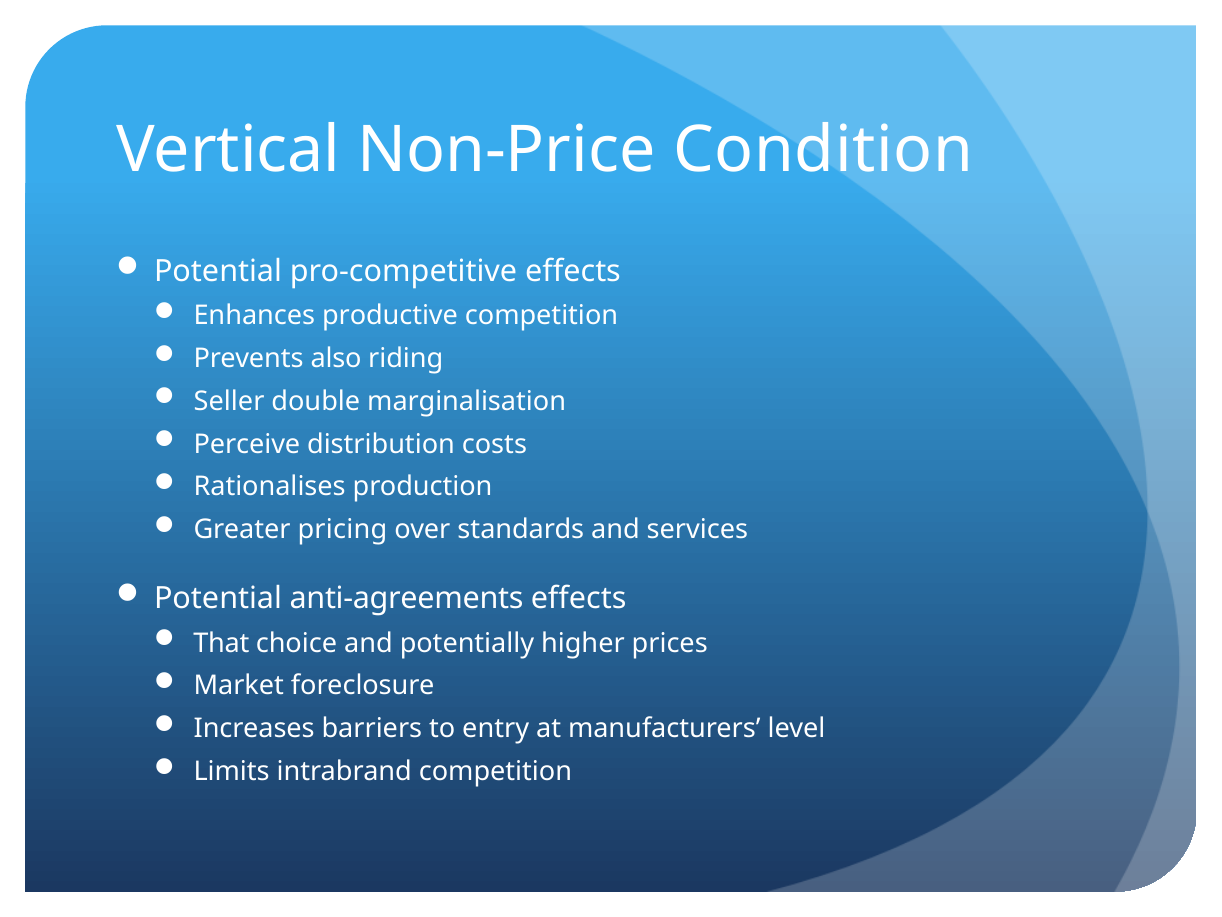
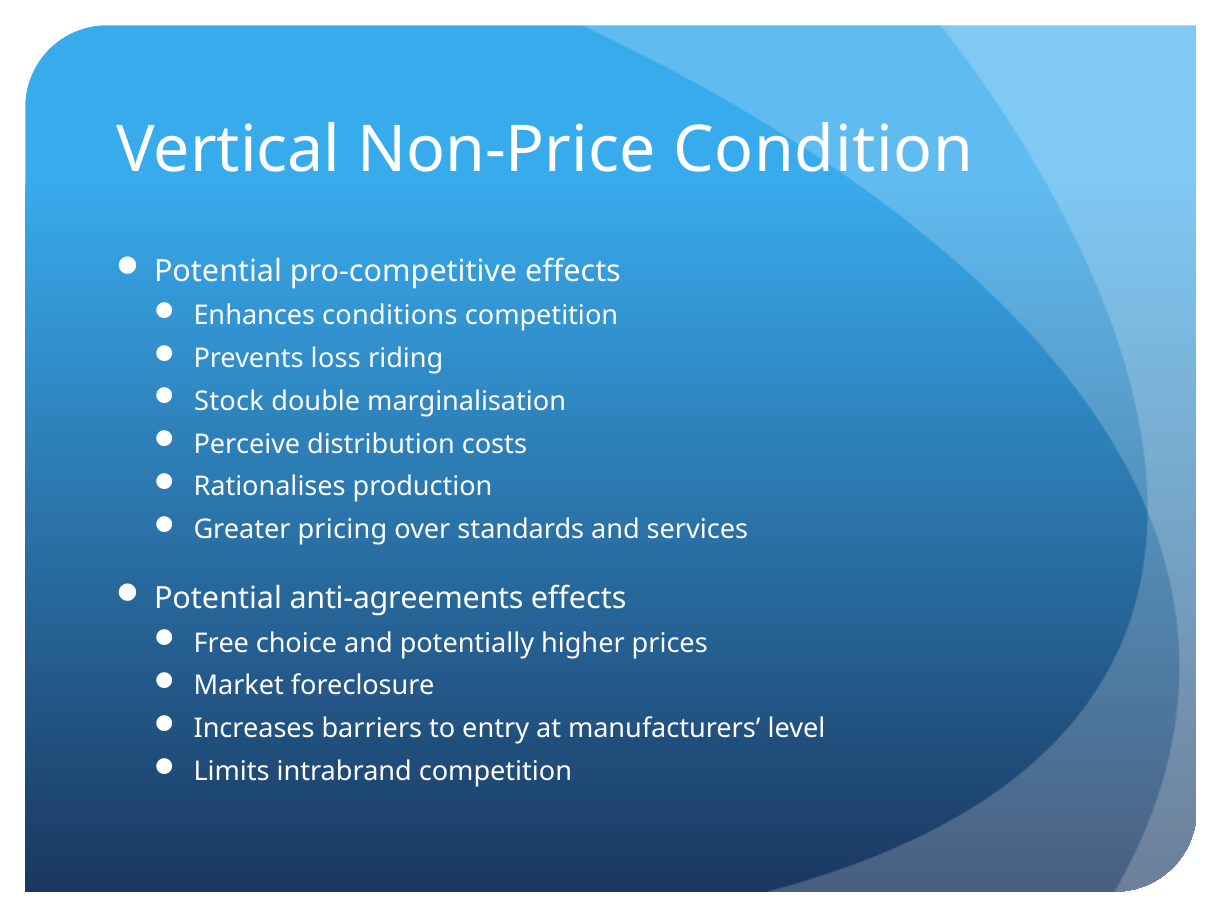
productive: productive -> conditions (390, 316)
also: also -> loss (336, 358)
Seller: Seller -> Stock (229, 401)
That: That -> Free (221, 643)
